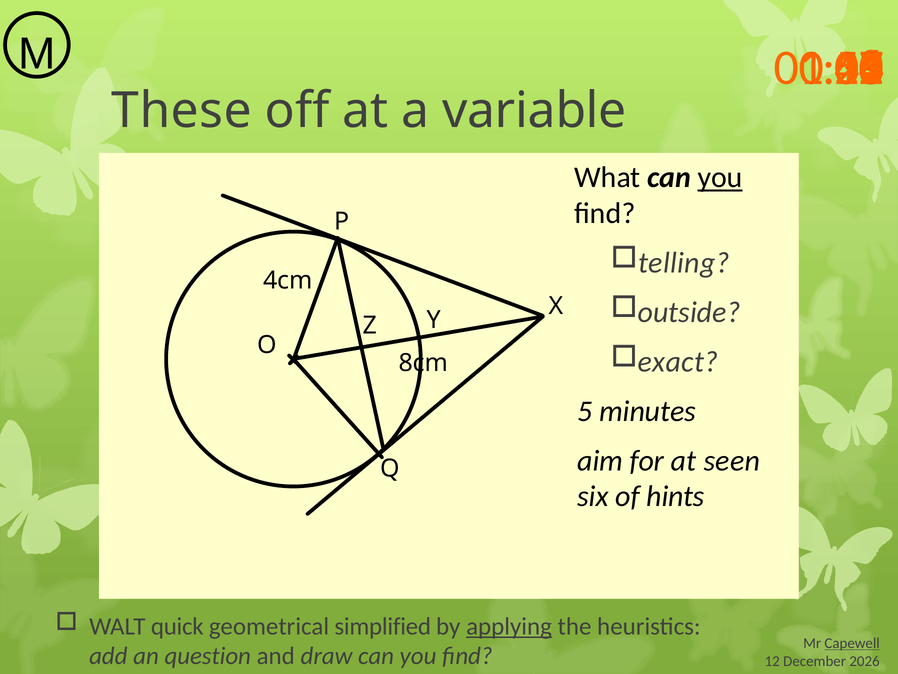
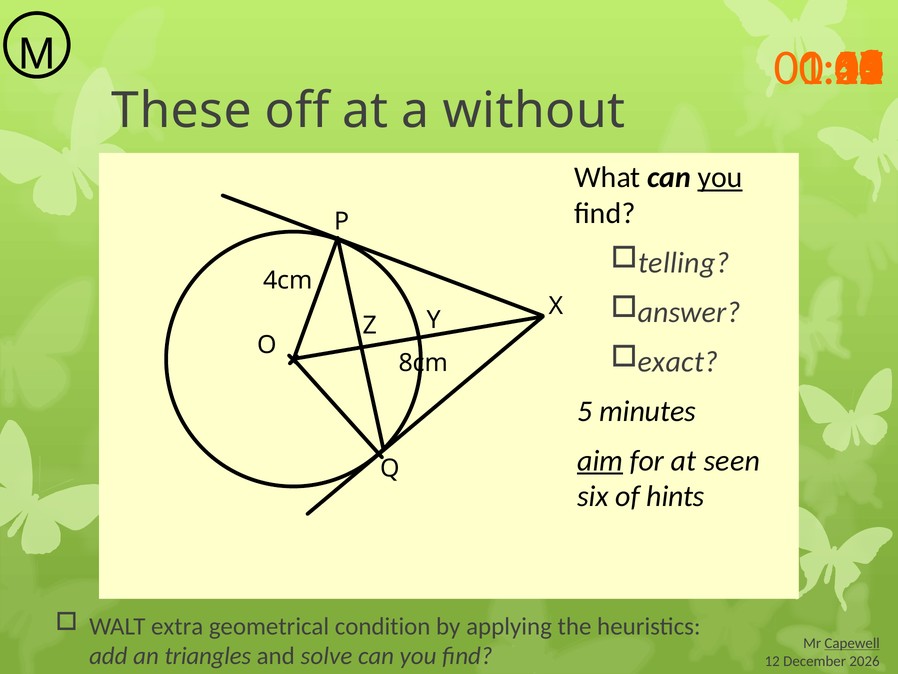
variable: variable -> without (534, 111)
outside: outside -> answer (689, 312)
aim underline: none -> present (600, 460)
quick: quick -> extra (177, 626)
simplified: simplified -> condition (383, 626)
applying underline: present -> none (509, 626)
question: question -> triangles (208, 656)
draw: draw -> solve (326, 656)
